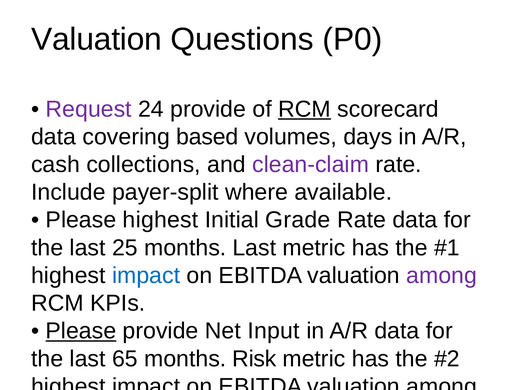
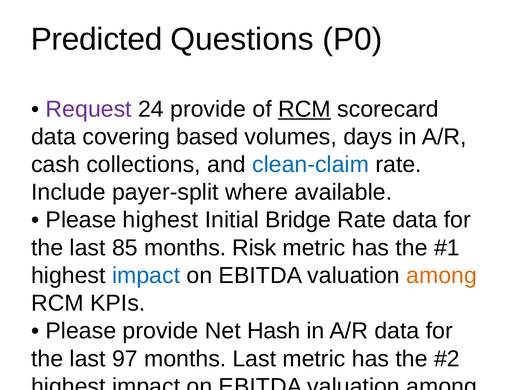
Valuation: Valuation -> Predicted (97, 39)
clean-claim colour: purple -> blue (311, 165)
Grade: Grade -> Bridge (298, 220)
25: 25 -> 85 (125, 248)
months Last: Last -> Risk (254, 248)
among colour: purple -> orange (442, 275)
Please underline: present -> none (81, 331)
Input: Input -> Hash (274, 331)
65: 65 -> 97 (125, 359)
months Risk: Risk -> Last (254, 359)
